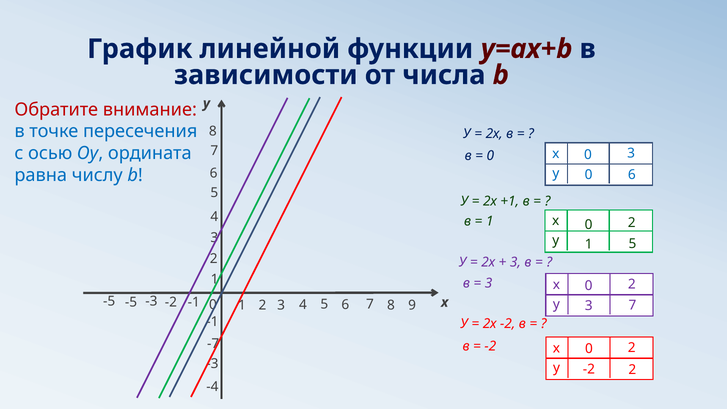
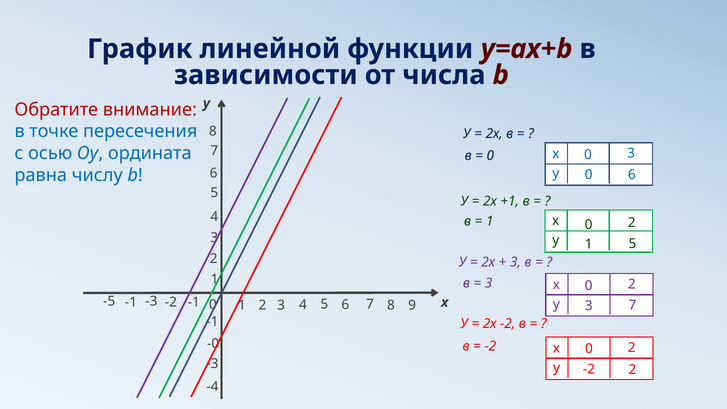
-5: -5 -> -1 (131, 302)
-7: -7 -> -0 (213, 344)
